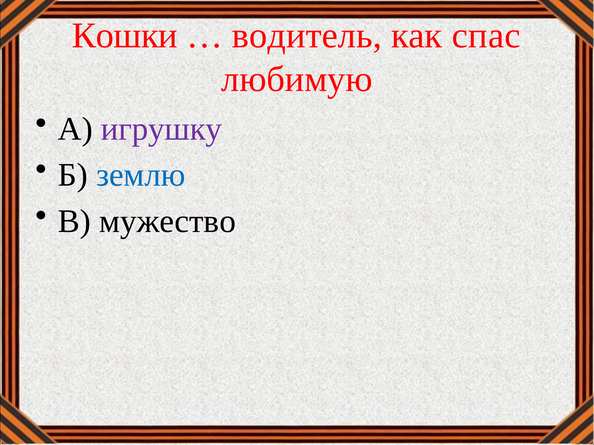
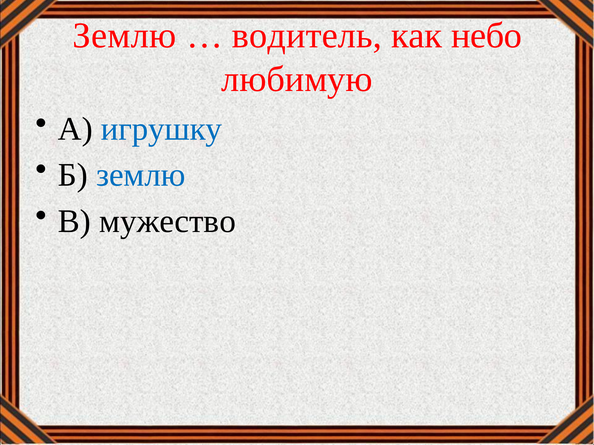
Кошки: Кошки -> Землю (124, 36)
спас: спас -> небо (487, 36)
игрушку colour: purple -> blue (161, 129)
